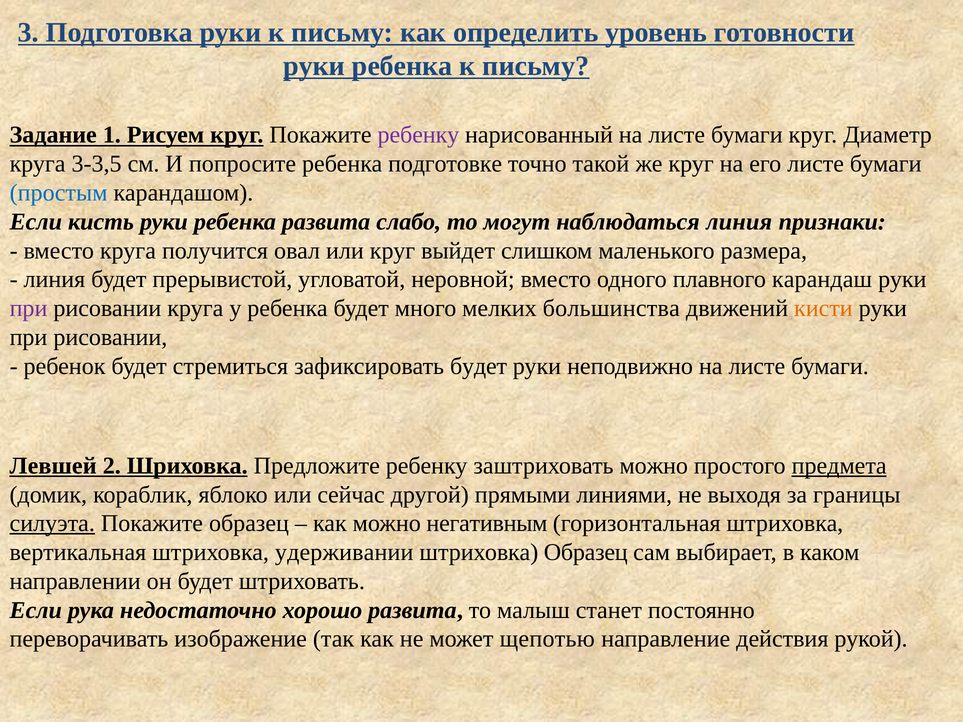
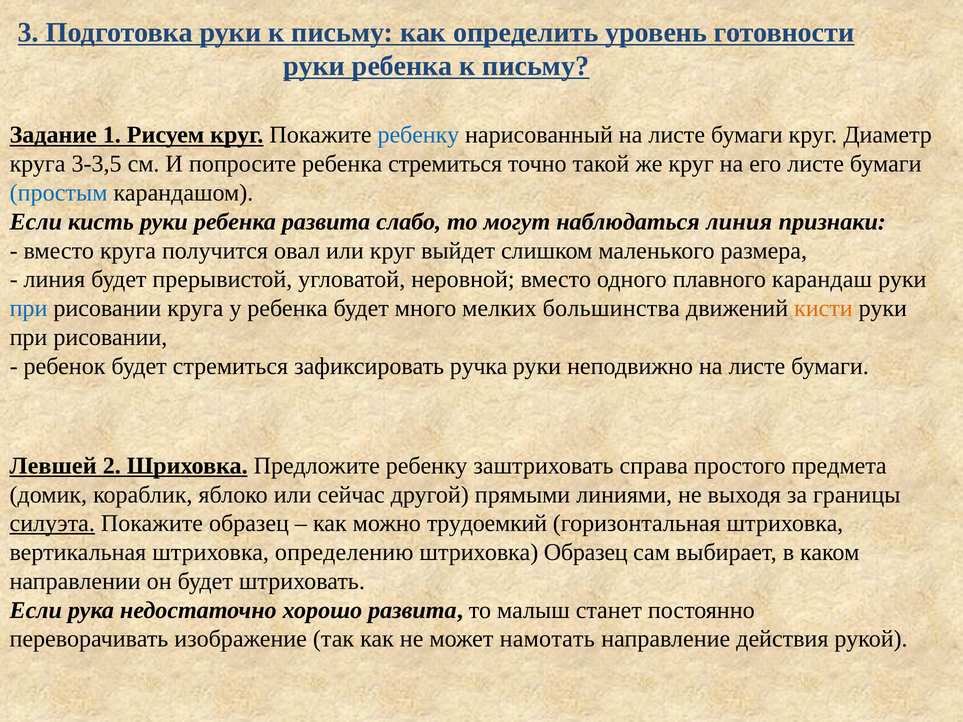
ребенку colour: purple -> blue (418, 135)
ребенка подготовке: подготовке -> стремиться (445, 164)
при colour: purple -> blue (29, 308)
зафиксировать будет: будет -> ручка (479, 366)
заштриховать можно: можно -> справа (654, 466)
предмета underline: present -> none (839, 466)
негативным: негативным -> трудоемкий (487, 524)
удерживании: удерживании -> определению (344, 553)
щепотью: щепотью -> намотать (547, 639)
